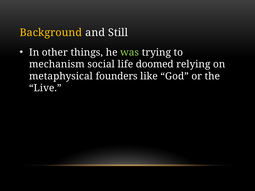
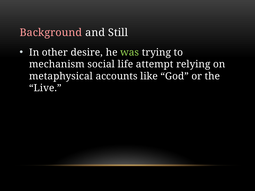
Background colour: yellow -> pink (51, 33)
things: things -> desire (87, 53)
doomed: doomed -> attempt (155, 64)
founders: founders -> accounts (117, 76)
